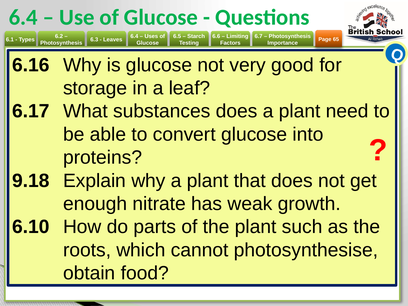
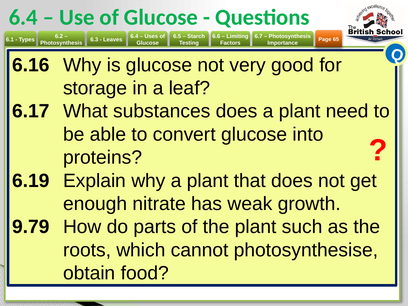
9.18: 9.18 -> 6.19 (31, 181)
6.10: 6.10 -> 9.79 (31, 227)
